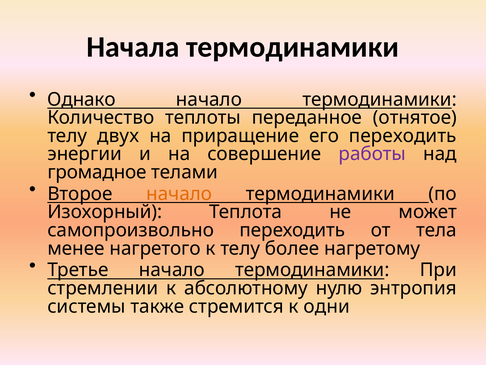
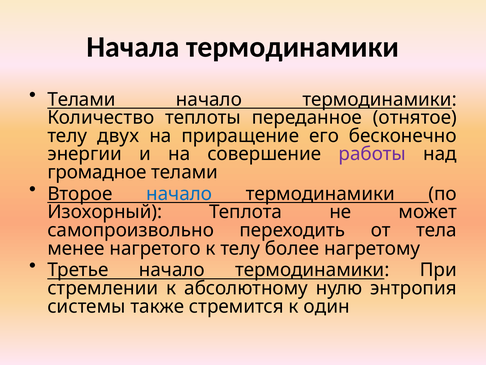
Однако: Однако -> Телами (81, 99)
его переходить: переходить -> бесконечно (403, 136)
начало colour: orange -> blue (179, 194)
одни: одни -> один (327, 306)
